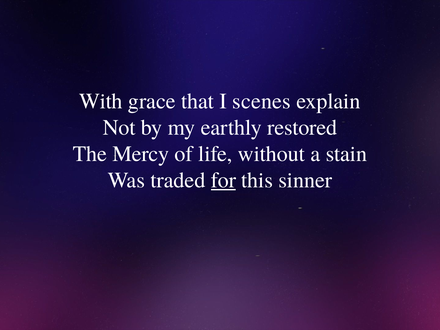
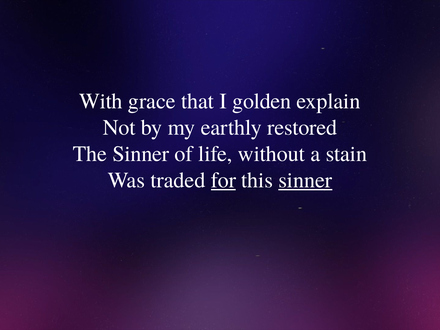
scenes: scenes -> golden (262, 101)
The Mercy: Mercy -> Sinner (141, 154)
sinner underline: none -> present (305, 180)
